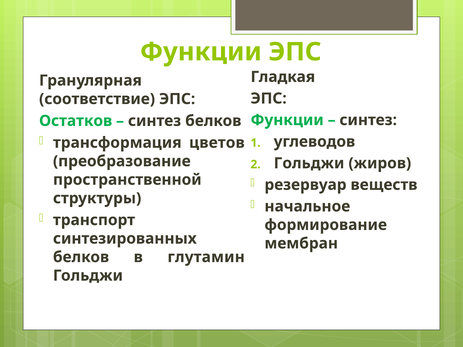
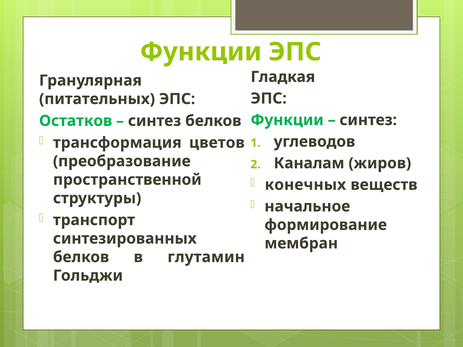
соответствие: соответствие -> питательных (97, 99)
Гольджи: Гольджи -> Каналам (309, 163)
резервуар: резервуар -> конечных (305, 185)
